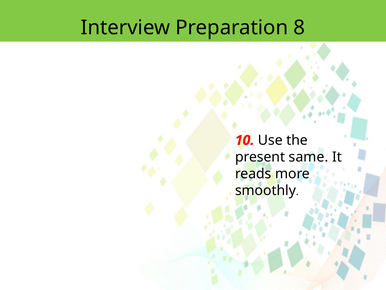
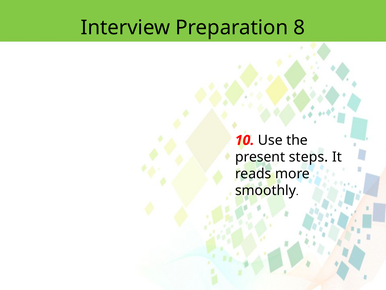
same: same -> steps (309, 157)
